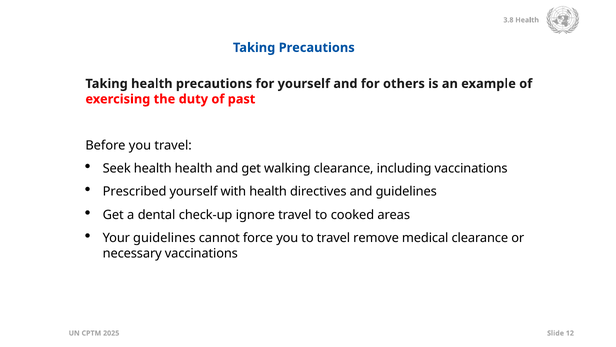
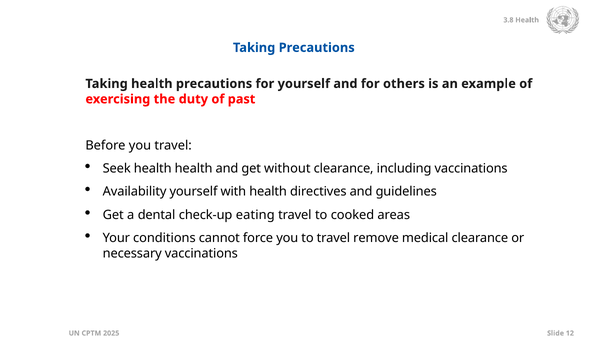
walking: walking -> without (287, 168)
Prescribed: Prescribed -> Availability (135, 191)
ignore: ignore -> eating (255, 215)
Your guidelines: guidelines -> conditions (164, 238)
